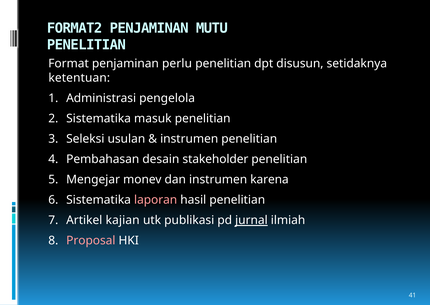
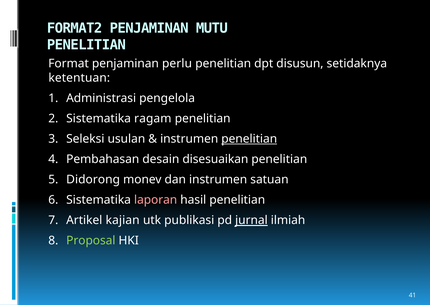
masuk: masuk -> ragam (153, 118)
penelitian underline: none -> present (249, 139)
stakeholder: stakeholder -> disesuaikan (215, 159)
Mengejar: Mengejar -> Didorong (93, 179)
karena: karena -> satuan (269, 179)
Proposal colour: pink -> light green (91, 240)
